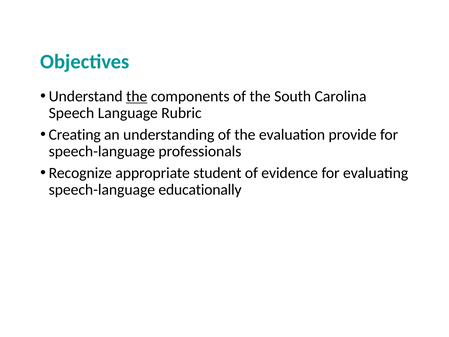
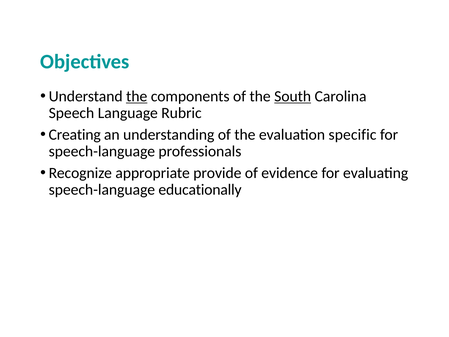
South underline: none -> present (293, 96)
provide: provide -> specific (352, 135)
student: student -> provide (217, 173)
